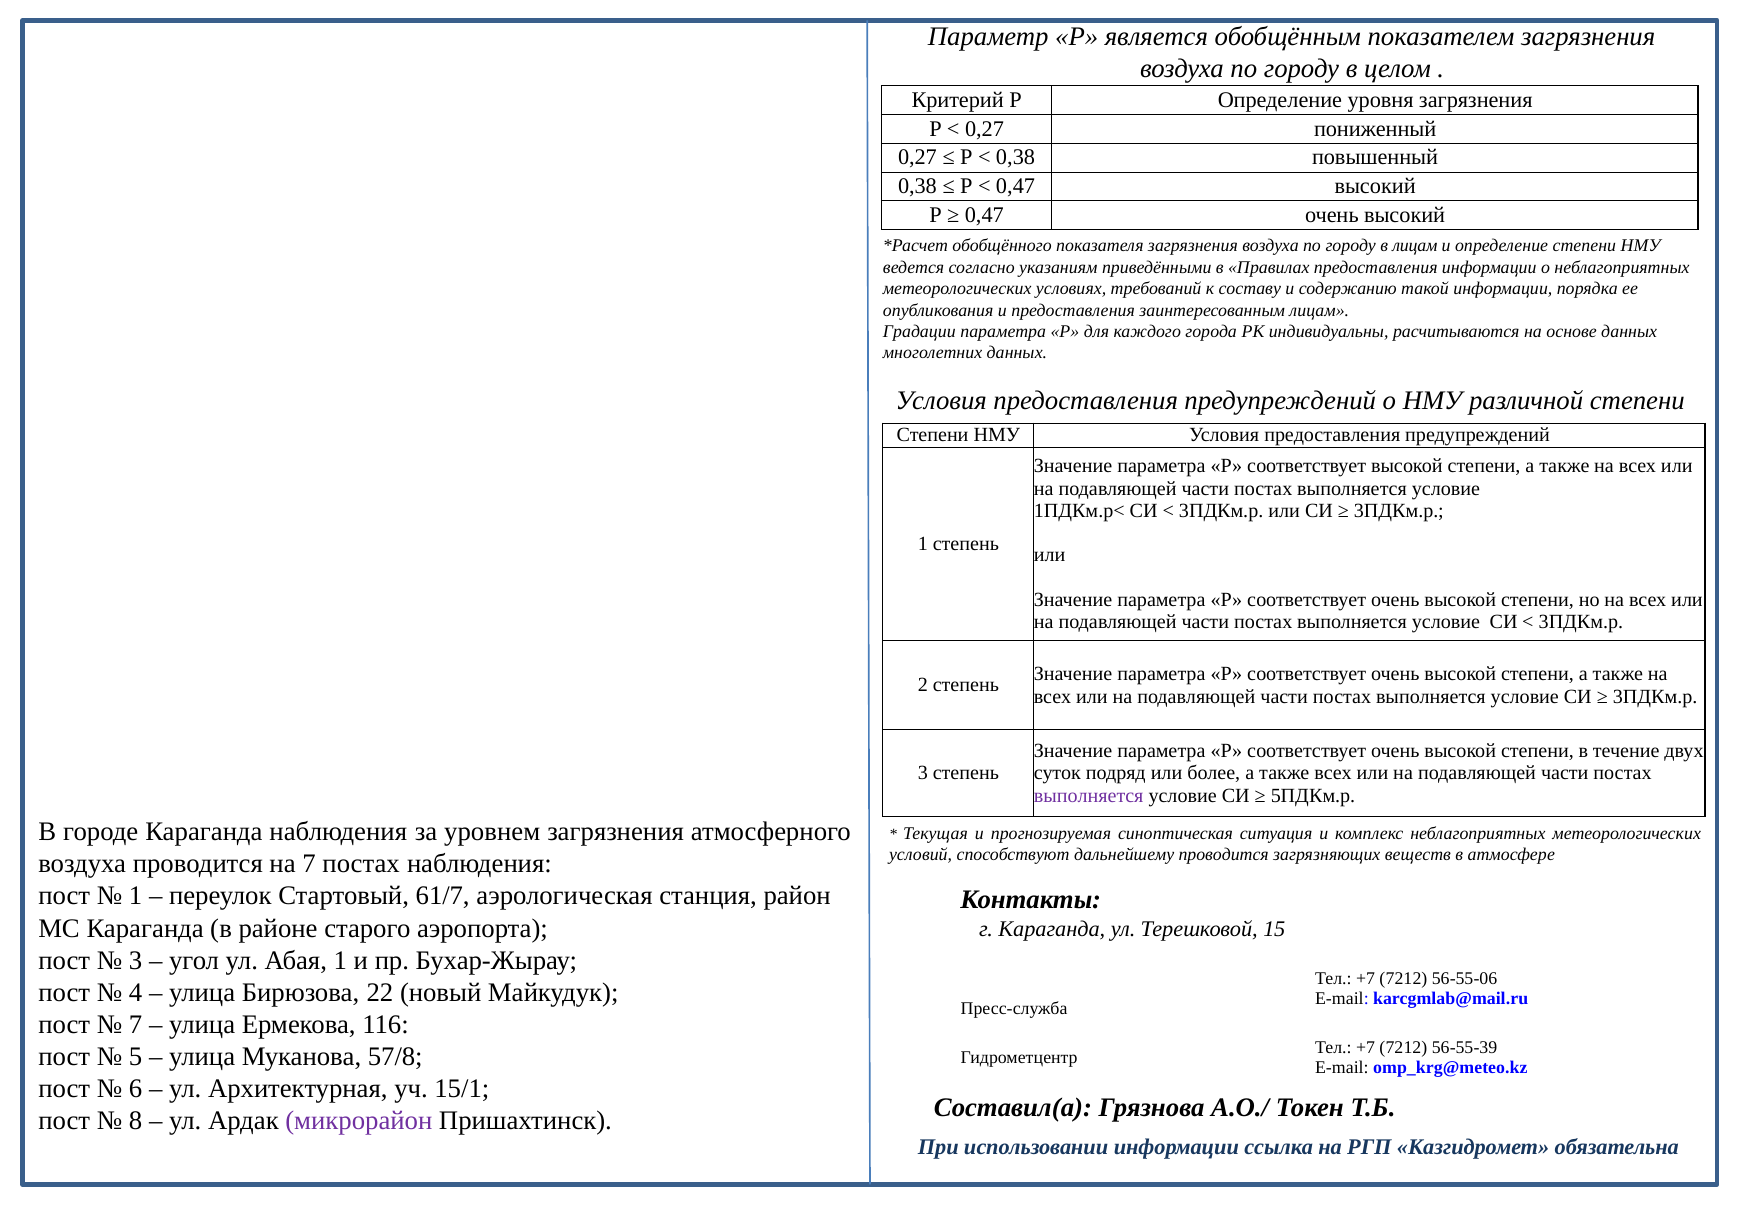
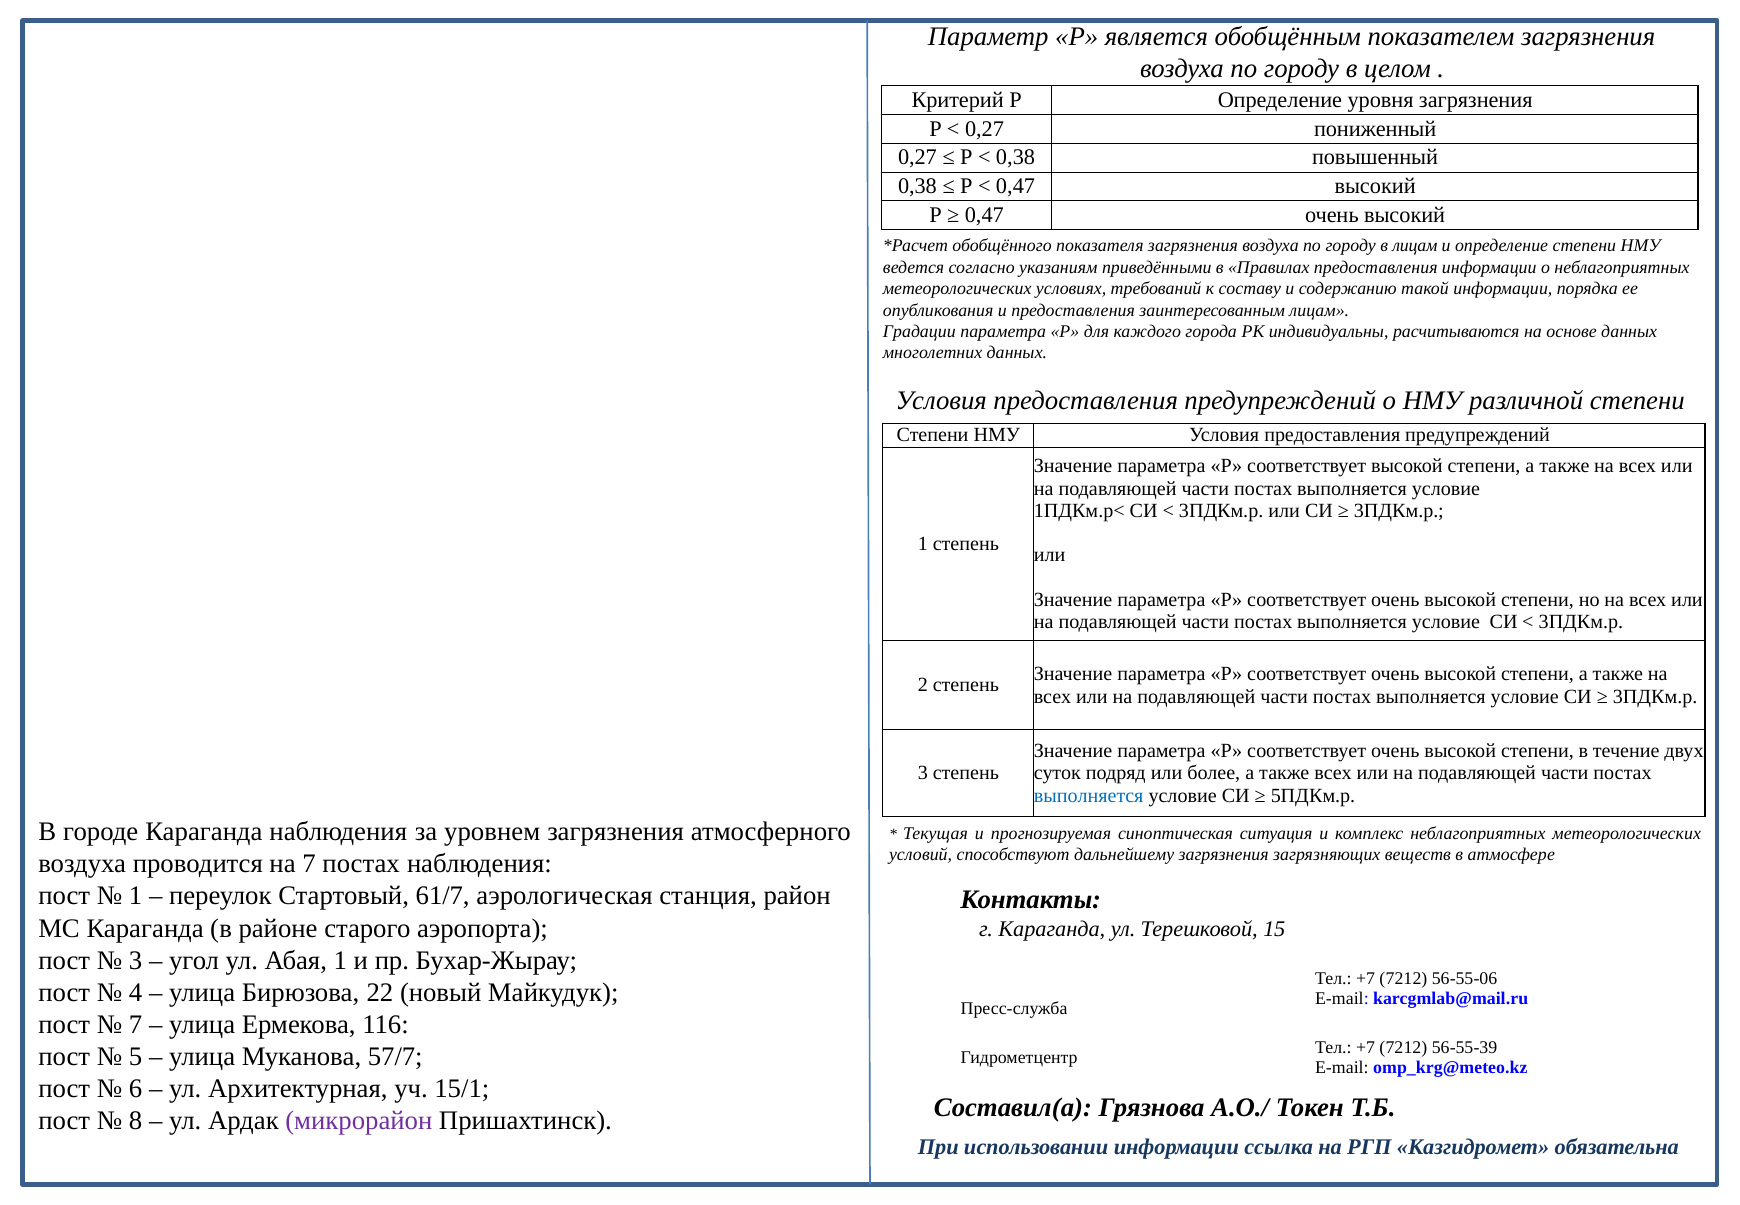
выполняется colour: purple -> blue (1089, 795)
дальнейшему проводится: проводится -> загрязнения (1224, 854)
57/8: 57/8 -> 57/7 (395, 1056)
